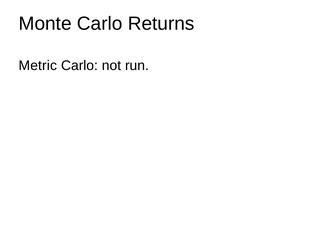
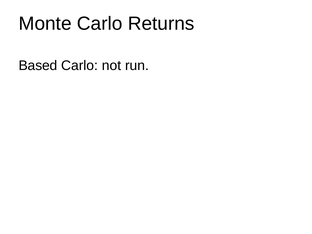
Metric: Metric -> Based (38, 65)
